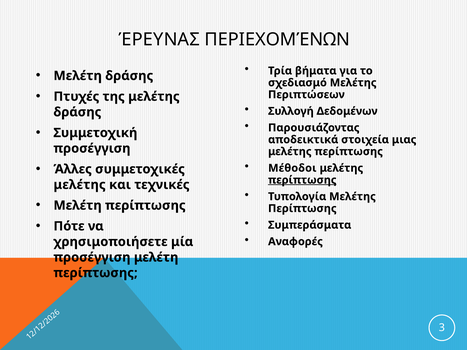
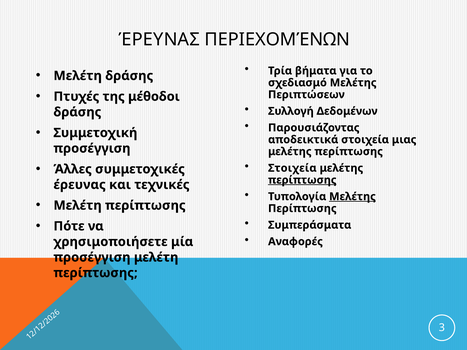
της μελέτης: μελέτης -> μέθοδοι (154, 97)
Μέθοδοι: Μέθοδοι -> Στοιχεία (292, 168)
μελέτης: μελέτης -> έρευνας (80, 185)
Μελέτης underline: none -> present (352, 197)
